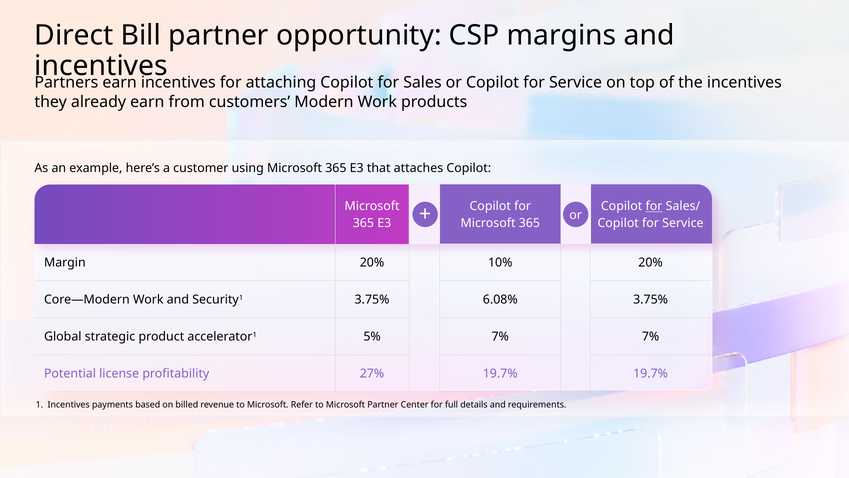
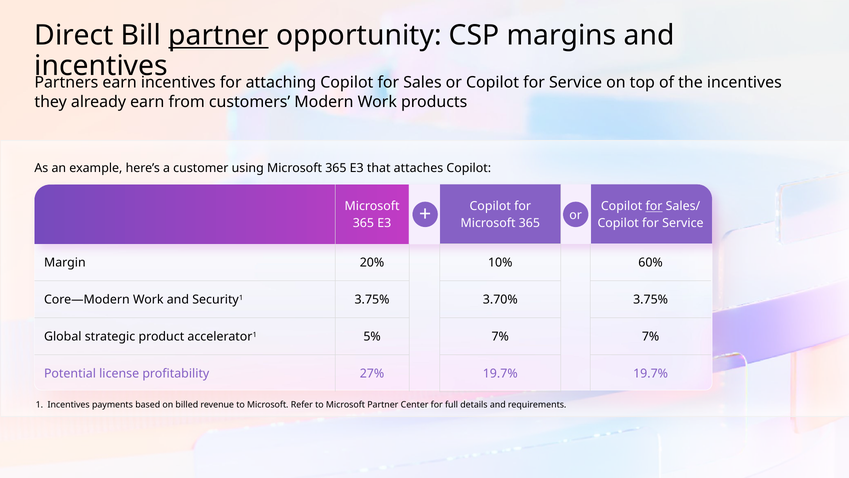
partner underline: none -> present (218, 35)
20%: 20% -> 60% (651, 263)
6.08%: 6.08% -> 3.70% (500, 300)
